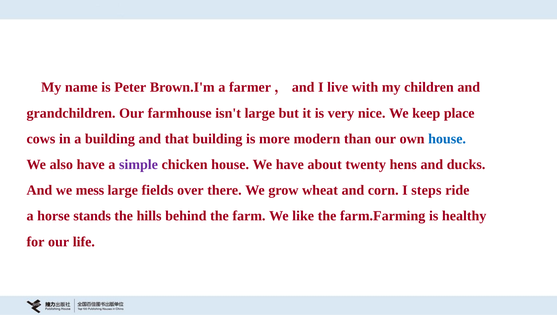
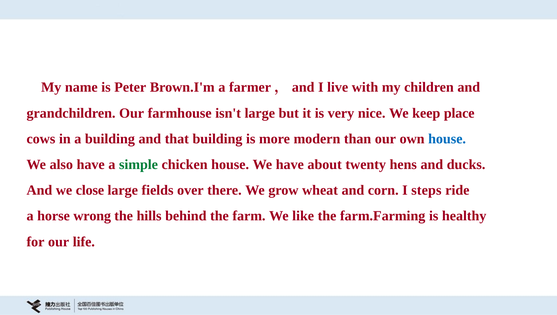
simple colour: purple -> green (138, 165)
mess: mess -> close (90, 190)
stands: stands -> wrong (92, 216)
